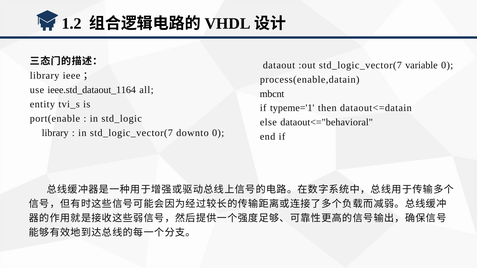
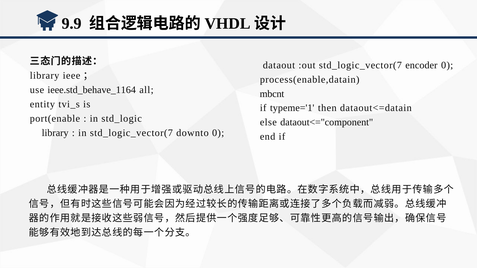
1.2: 1.2 -> 9.9 (72, 23)
variable: variable -> encoder (421, 65)
ieee.std_dataout_1164: ieee.std_dataout_1164 -> ieee.std_behave_1164 (92, 90)
dataout<="behavioral: dataout<="behavioral -> dataout<="component (327, 122)
